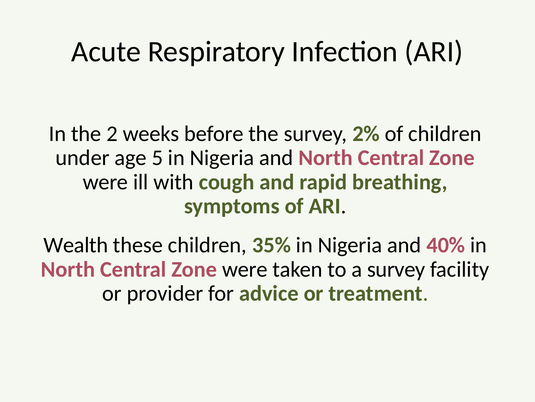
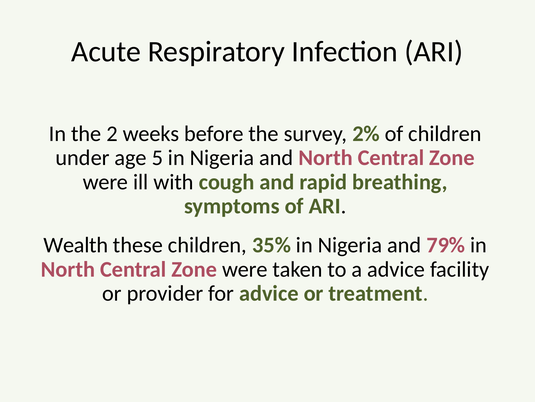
40%: 40% -> 79% (446, 245)
a survey: survey -> advice (396, 269)
